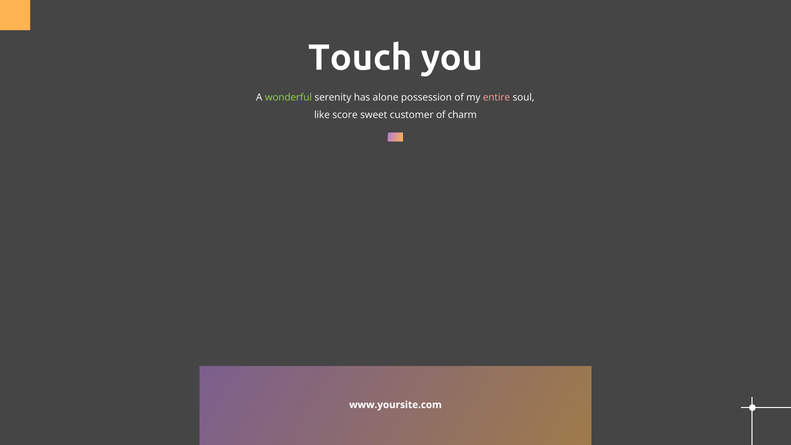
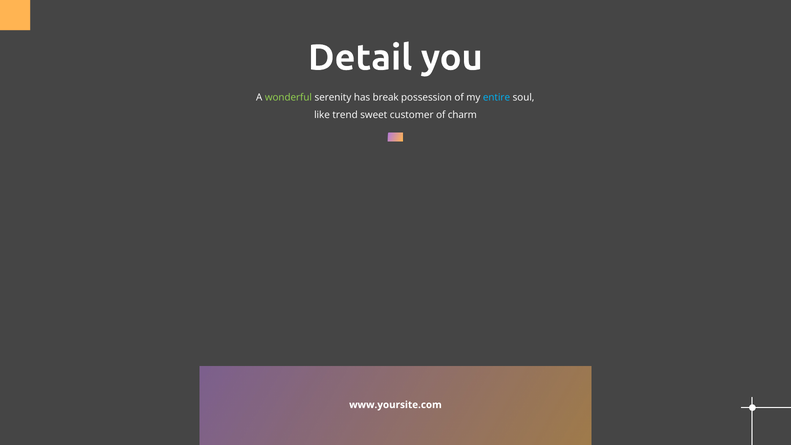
Touch: Touch -> Detail (360, 58)
alone: alone -> break (386, 97)
entire colour: pink -> light blue (496, 97)
score: score -> trend (345, 115)
